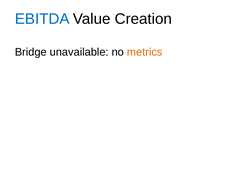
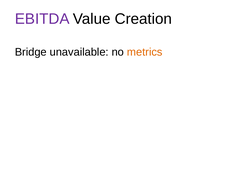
EBITDA colour: blue -> purple (42, 19)
